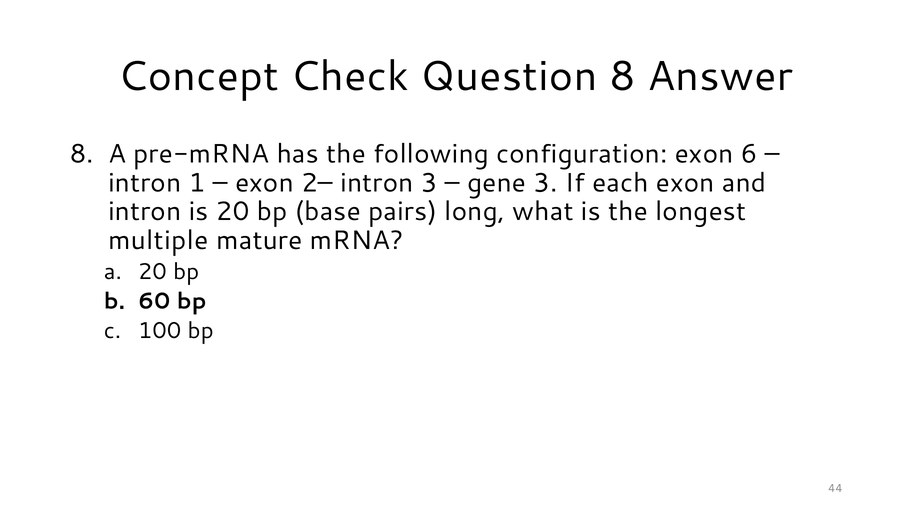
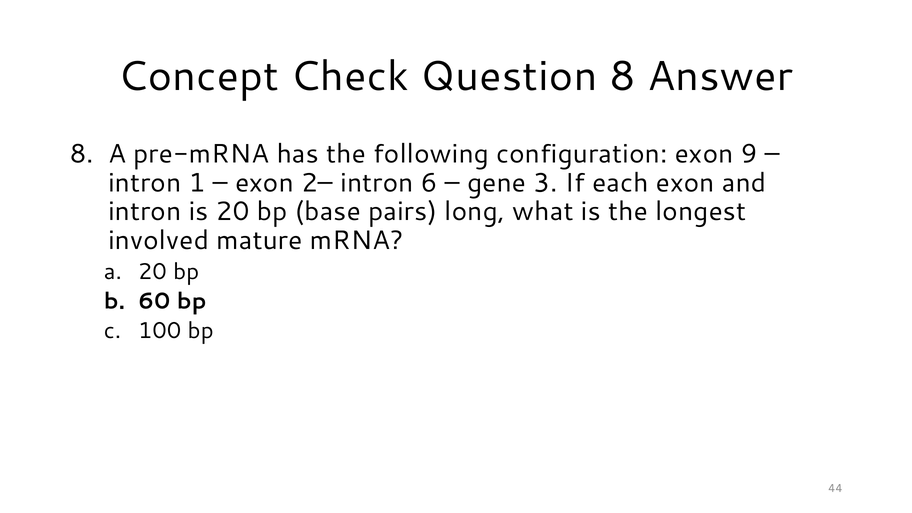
6: 6 -> 9 (749, 154)
intron 3: 3 -> 6 (429, 183)
multiple: multiple -> involved (158, 240)
